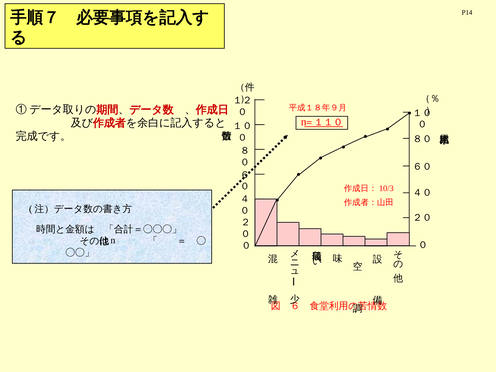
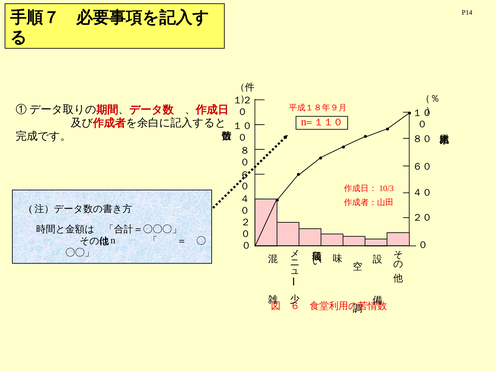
＝１１０ underline: present -> none (324, 122)
